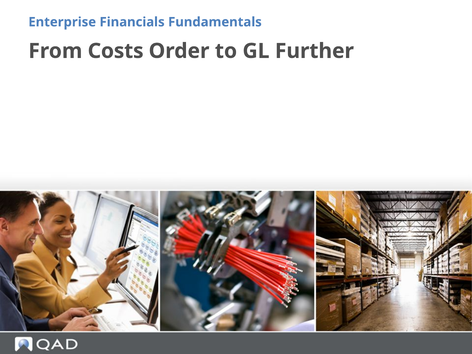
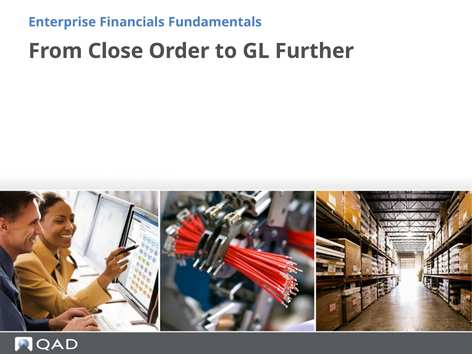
Costs: Costs -> Close (116, 51)
